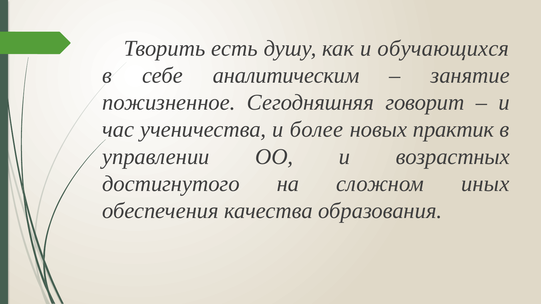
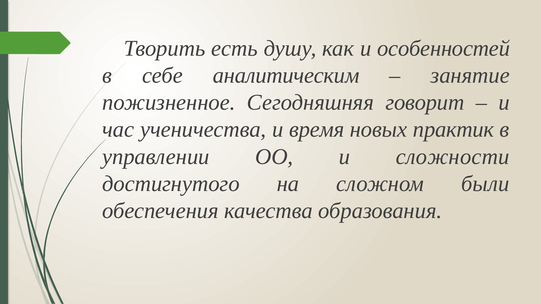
обучающихся: обучающихся -> особенностей (444, 49)
более: более -> время (317, 130)
возрастных: возрастных -> сложности (453, 157)
иных: иных -> были (485, 184)
